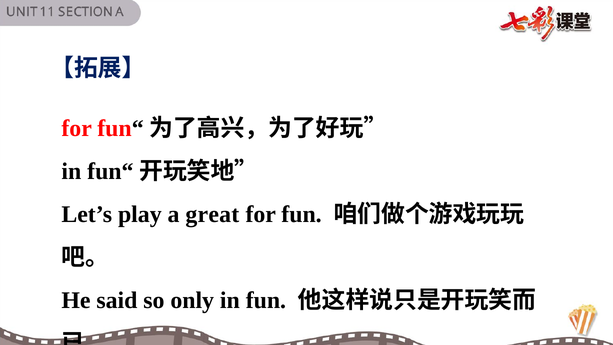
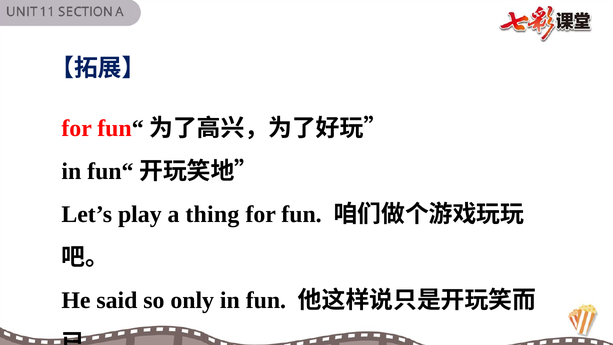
great: great -> thing (212, 214)
